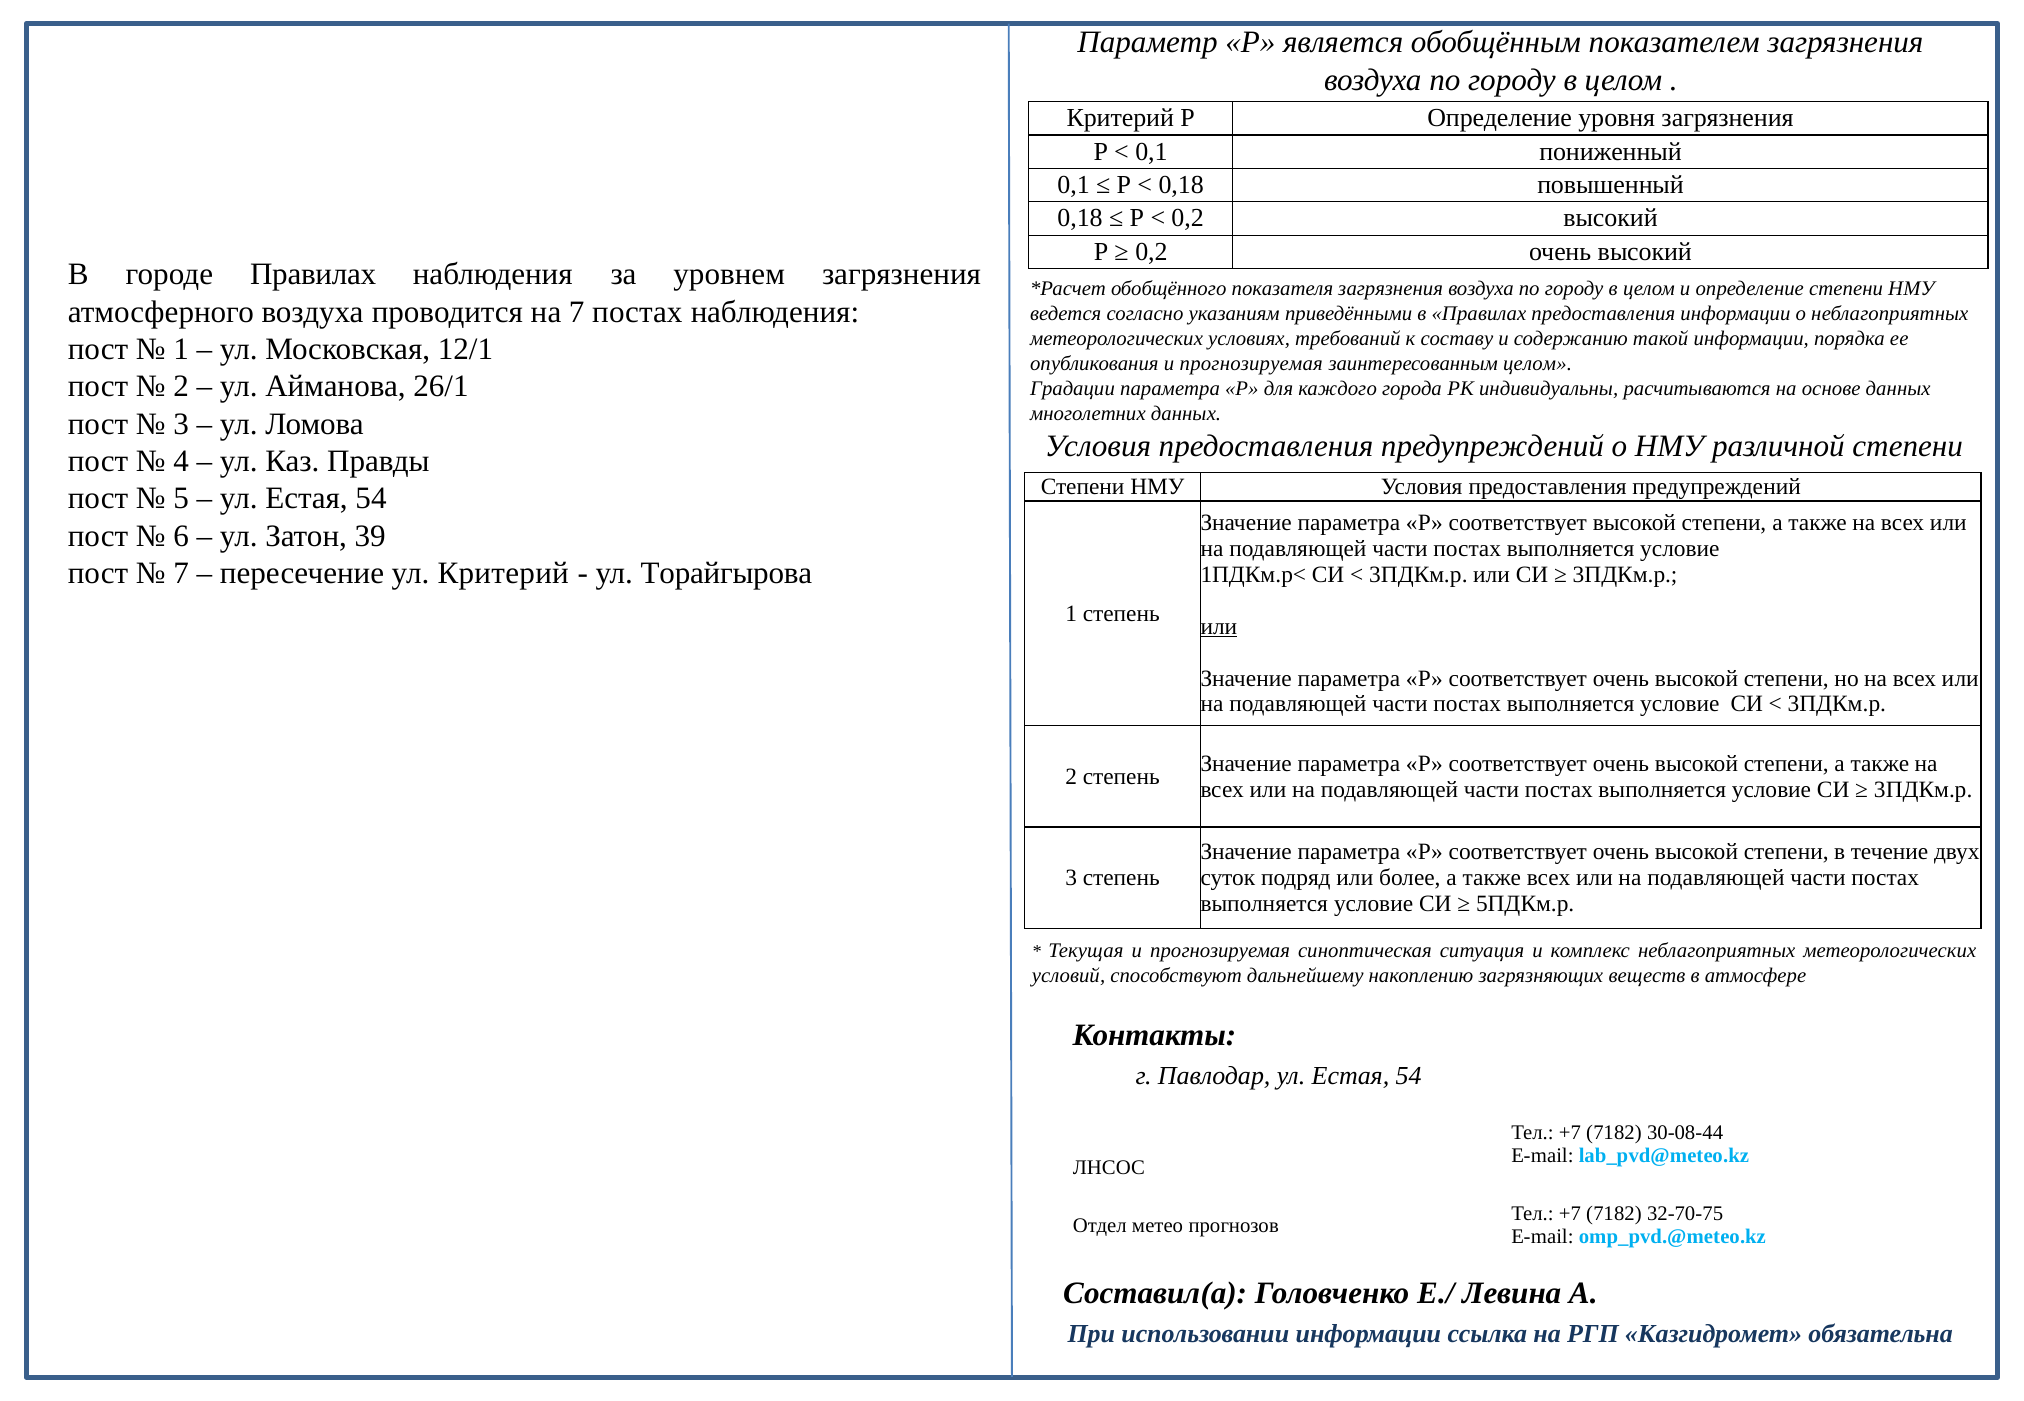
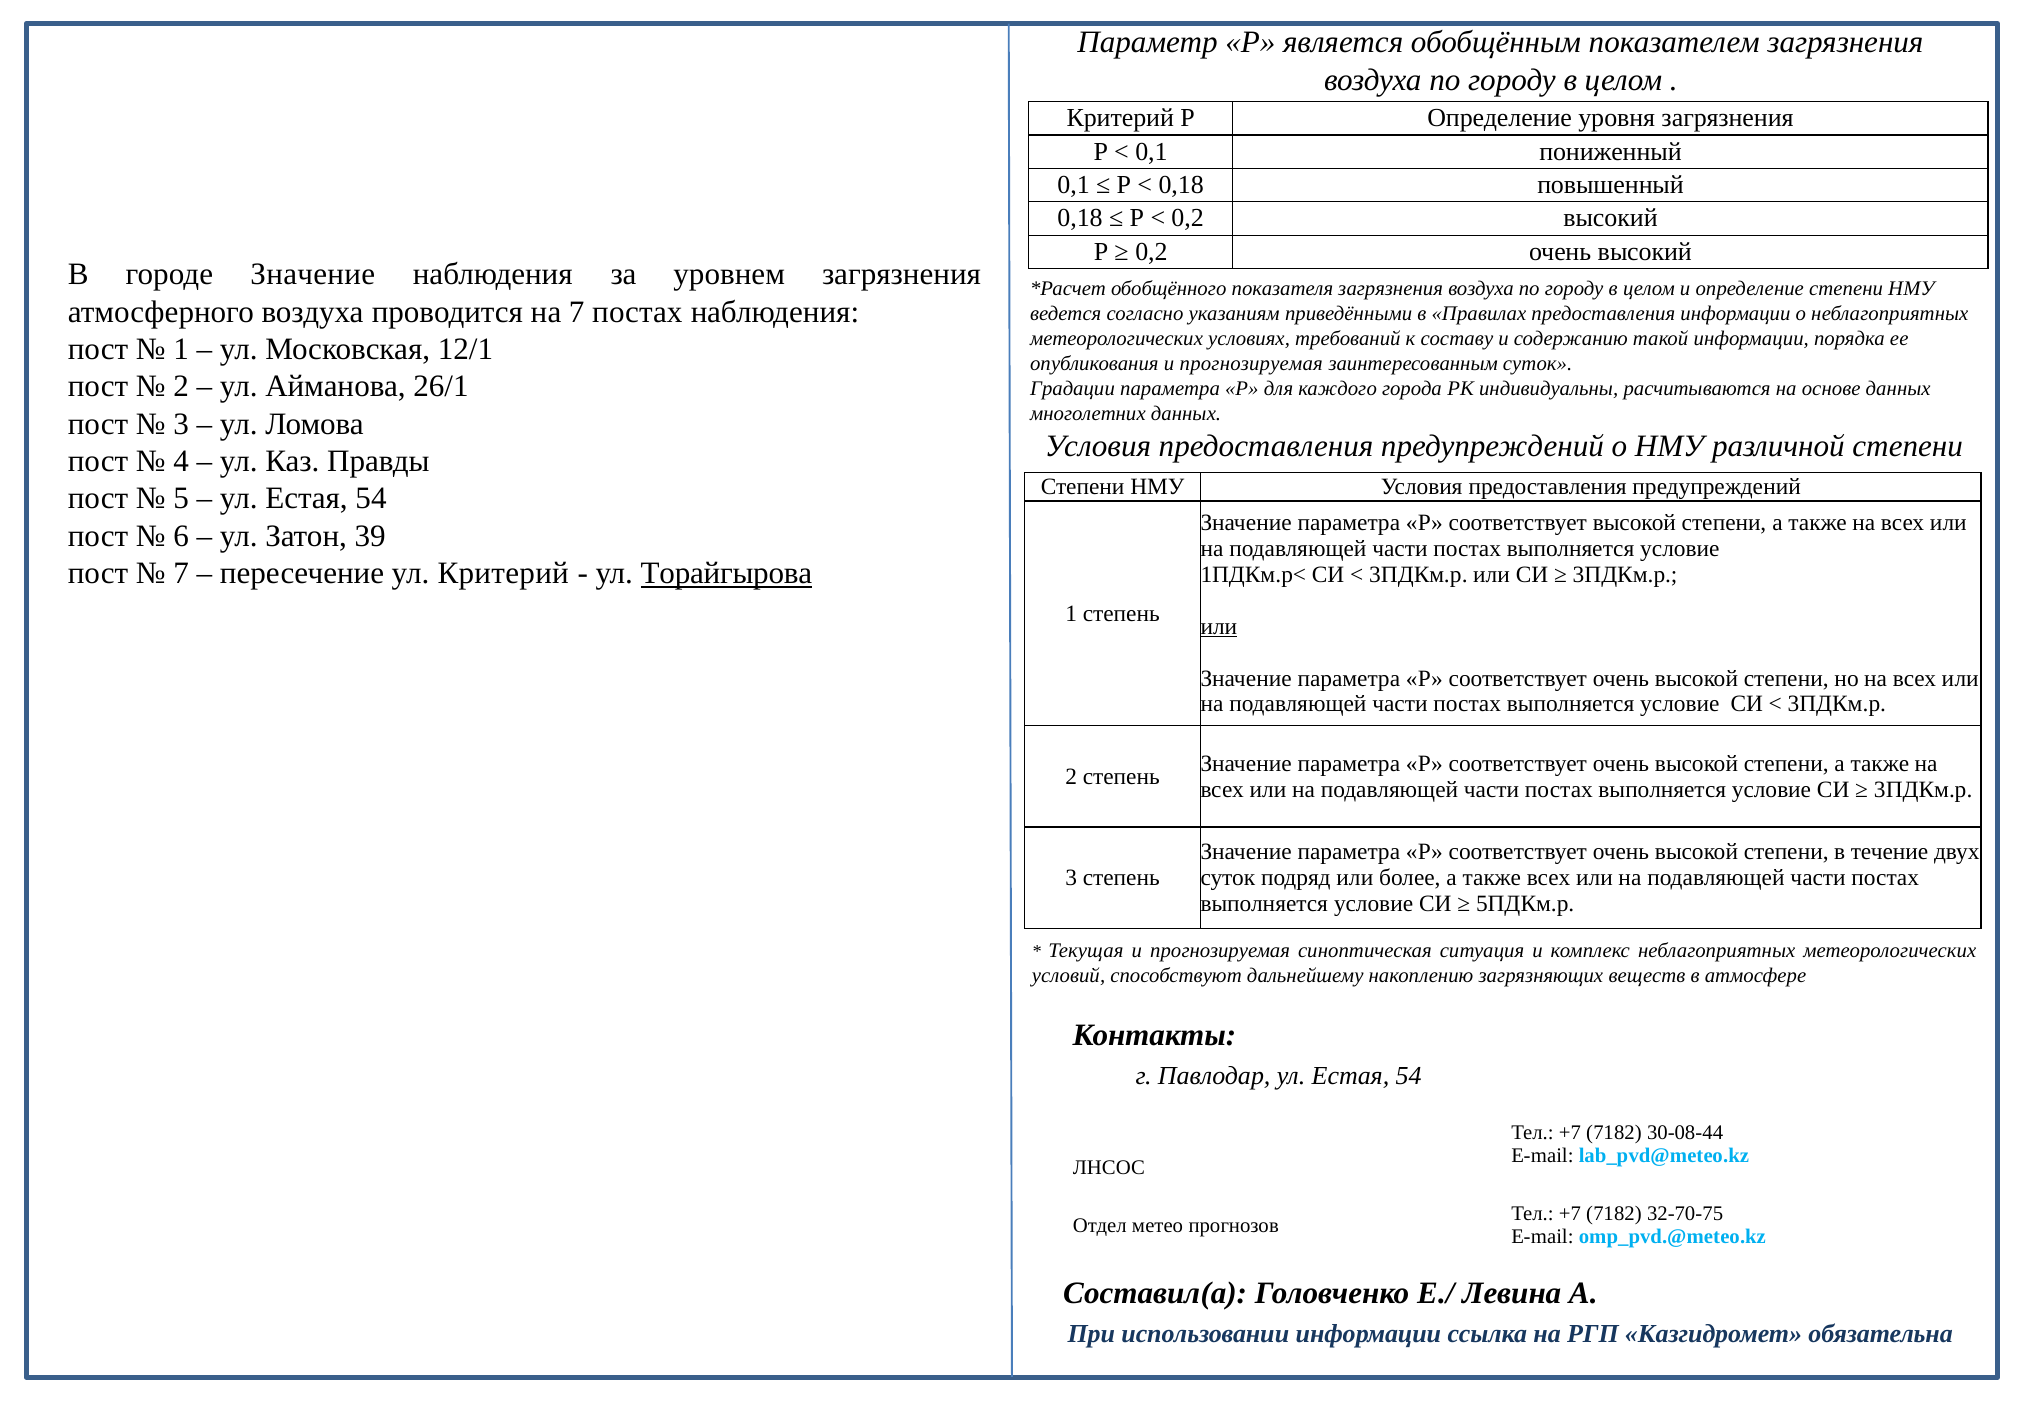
городе Правилах: Правилах -> Значение (313, 274)
заинтересованным целом: целом -> суток (1538, 364)
Торайгырова underline: none -> present (726, 573)
